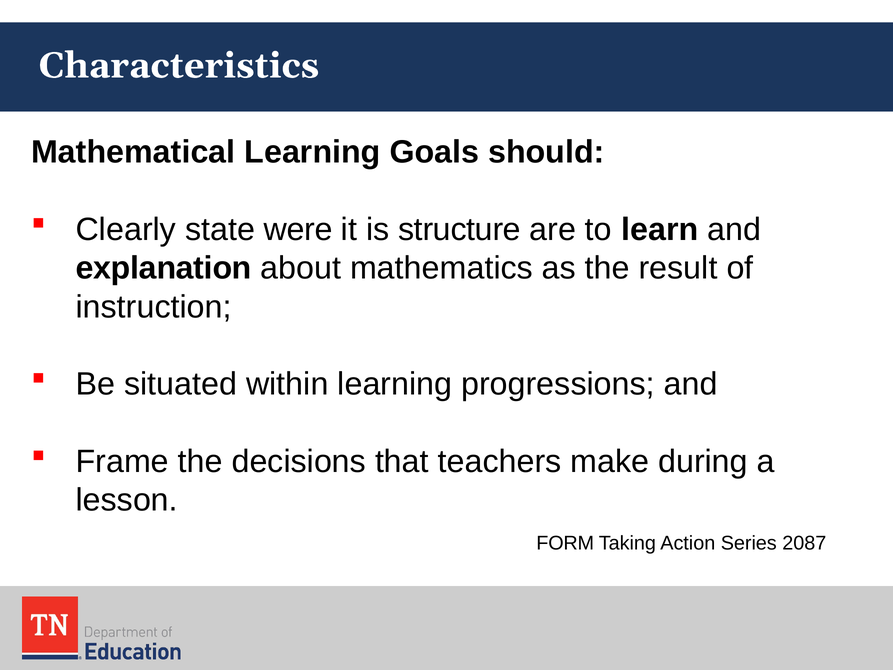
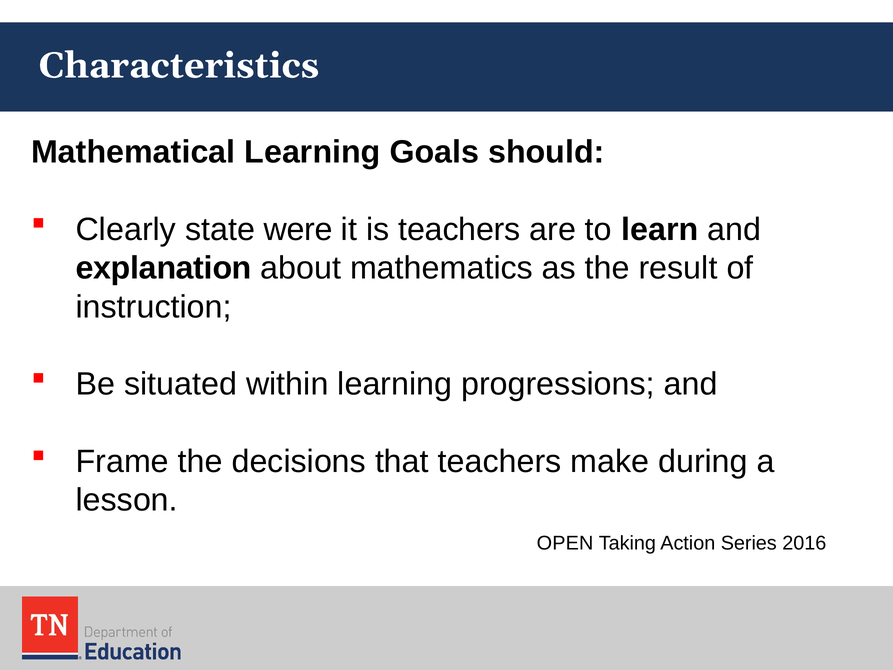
is structure: structure -> teachers (459, 229)
FORM: FORM -> OPEN (565, 543)
2087: 2087 -> 2016 (804, 543)
